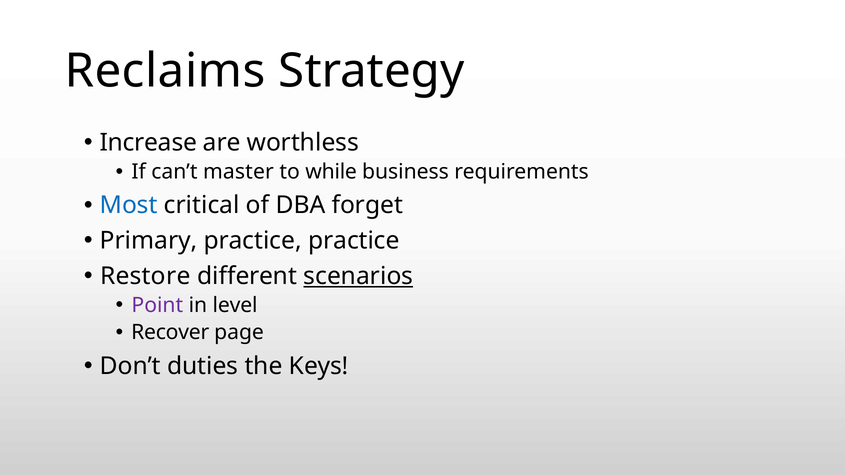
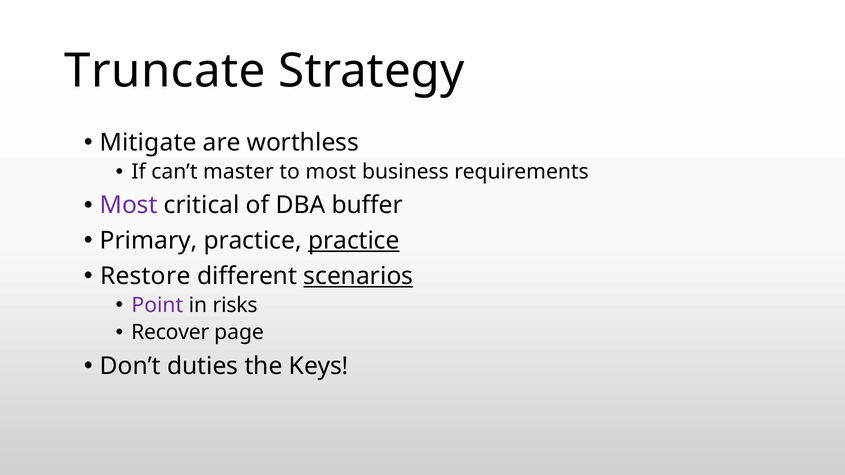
Reclaims: Reclaims -> Truncate (165, 71)
Increase: Increase -> Mitigate (148, 143)
to while: while -> most (331, 172)
Most colour: blue -> purple (129, 205)
forget: forget -> buffer (367, 205)
practice underline: none -> present (354, 241)
level: level -> risks (235, 305)
